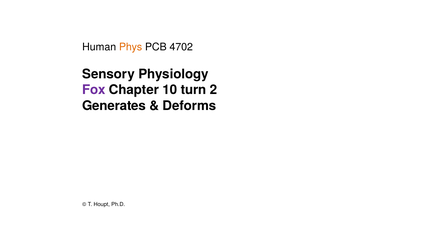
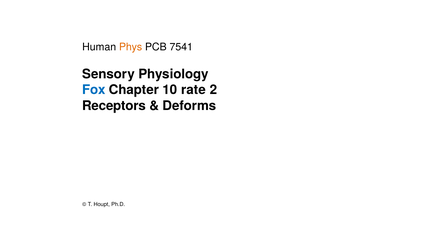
4702: 4702 -> 7541 (181, 47)
Fox colour: purple -> blue (94, 90)
turn: turn -> rate (194, 90)
Generates: Generates -> Receptors (114, 106)
